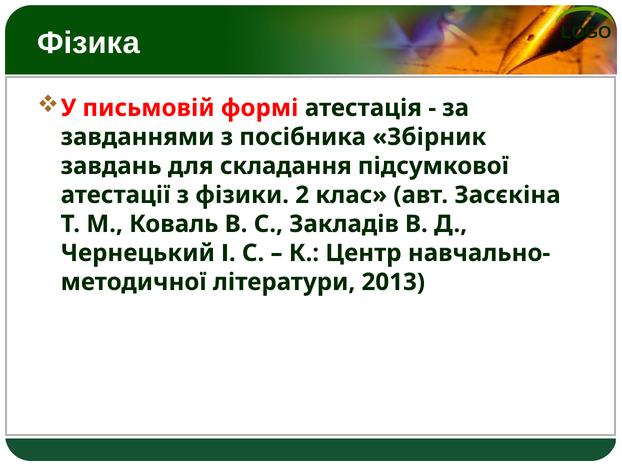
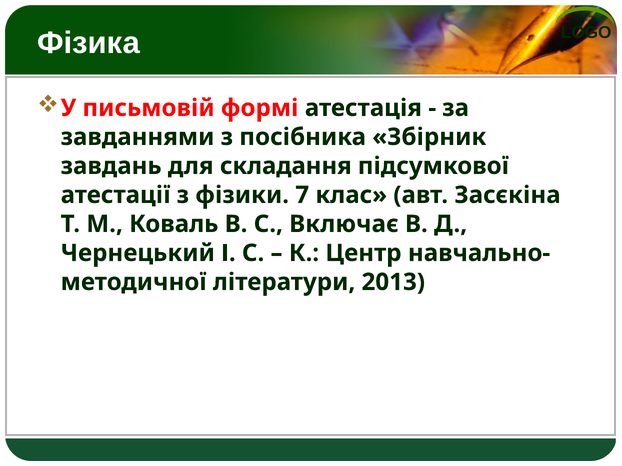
2: 2 -> 7 (302, 195)
Закладів: Закладів -> Включає (344, 224)
